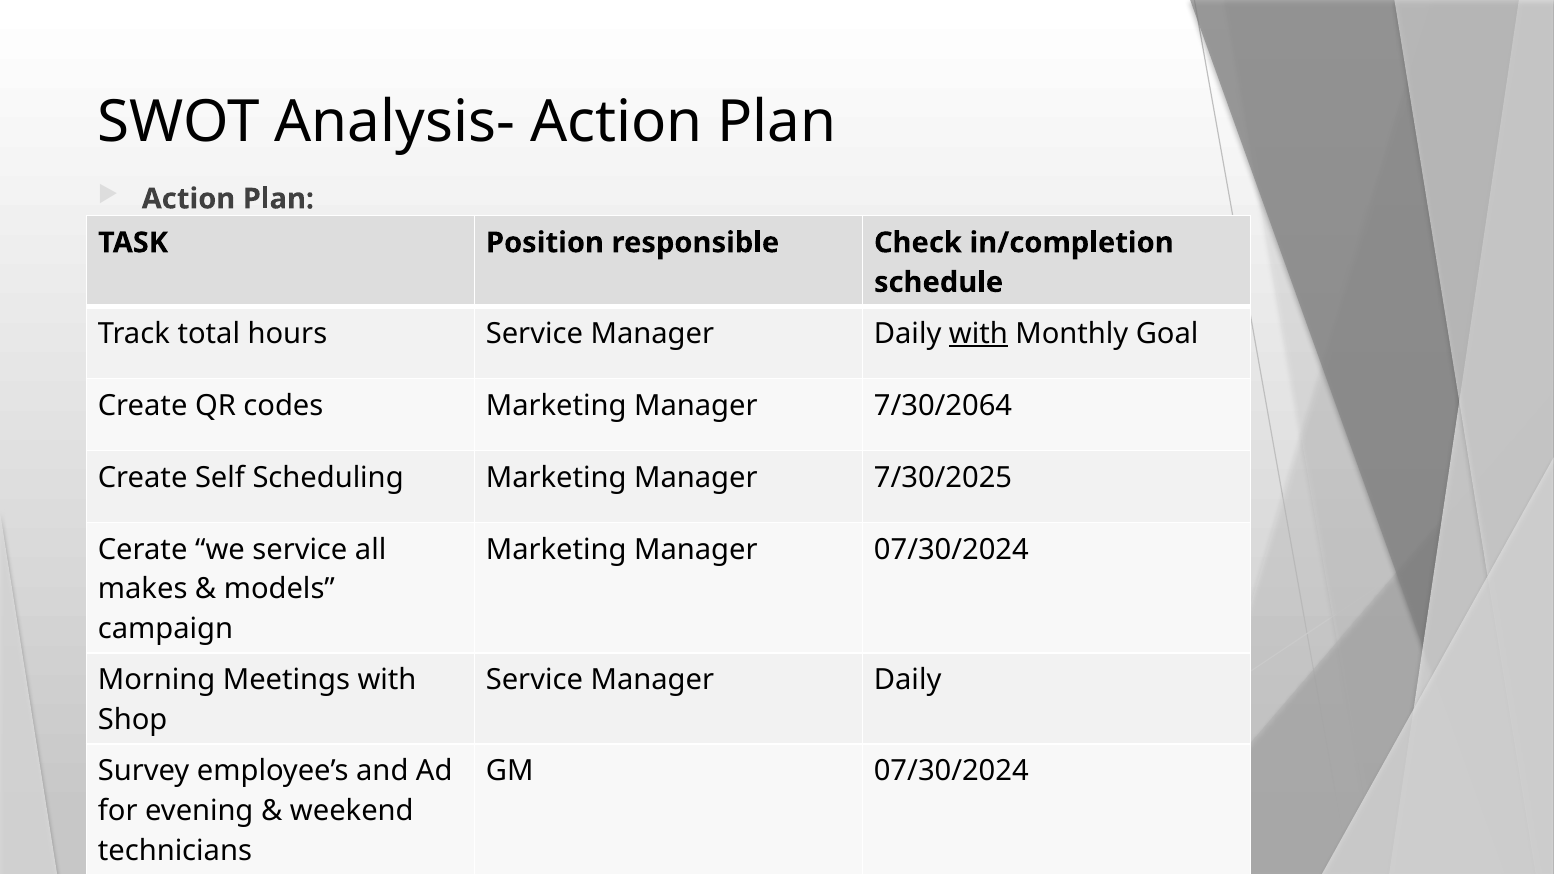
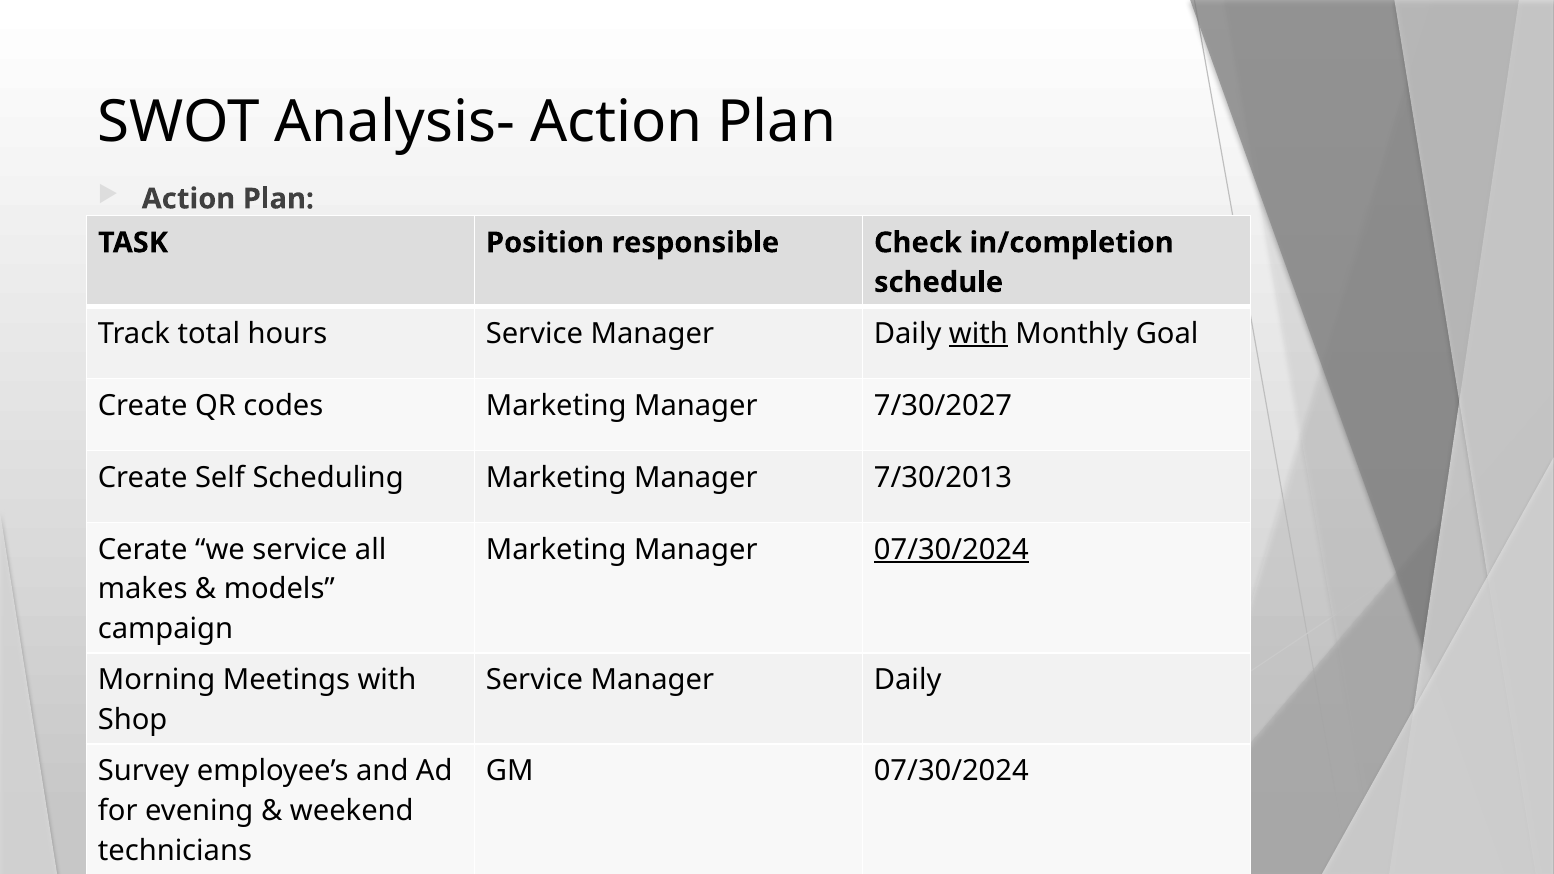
7/30/2064: 7/30/2064 -> 7/30/2027 (943, 406)
7/30/2025: 7/30/2025 -> 7/30/2013 (943, 478)
07/30/2024 underline: none -> present (951, 550)
